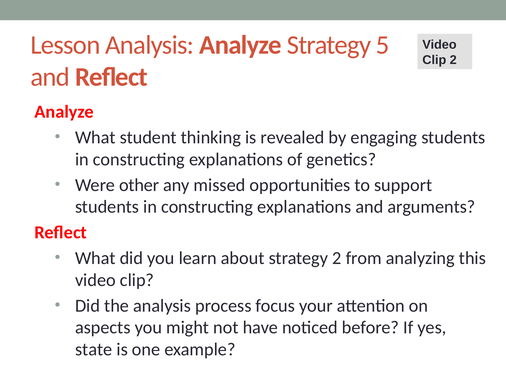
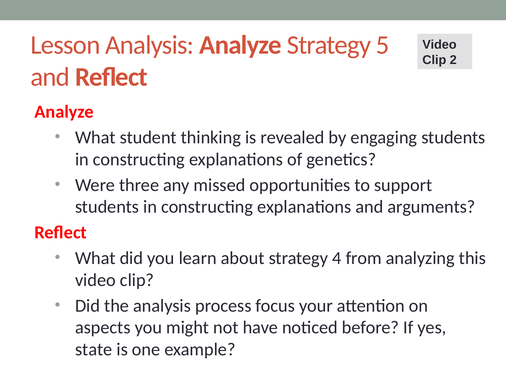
other: other -> three (139, 185)
strategy 2: 2 -> 4 (337, 258)
